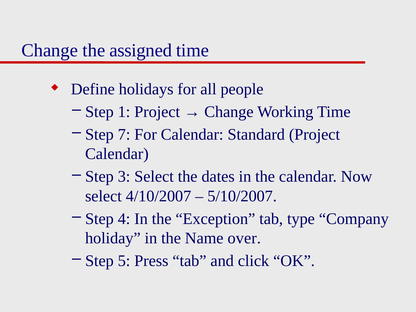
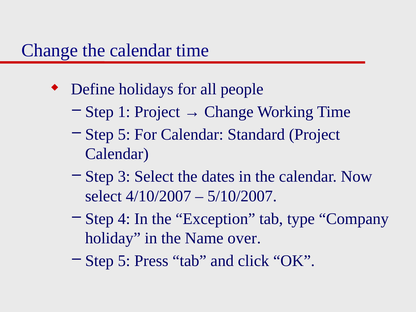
Change the assigned: assigned -> calendar (141, 50)
7: 7 -> 5 (124, 135)
